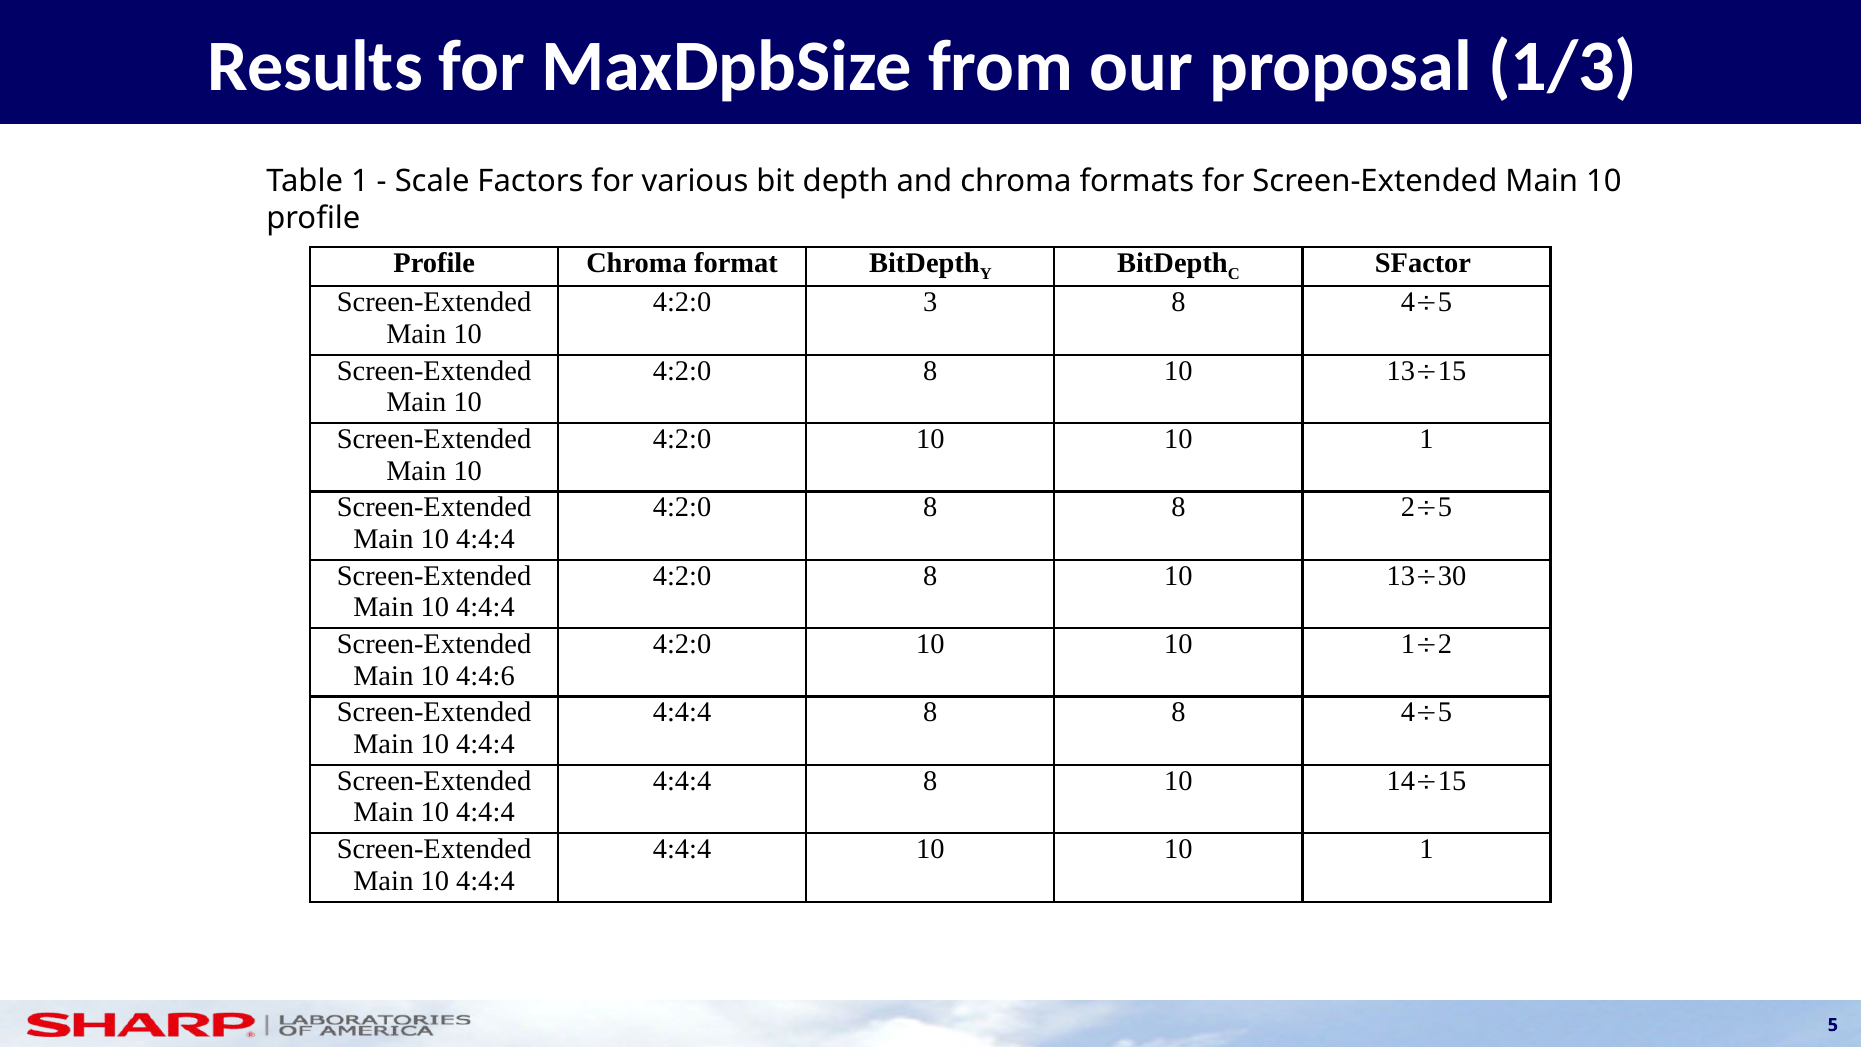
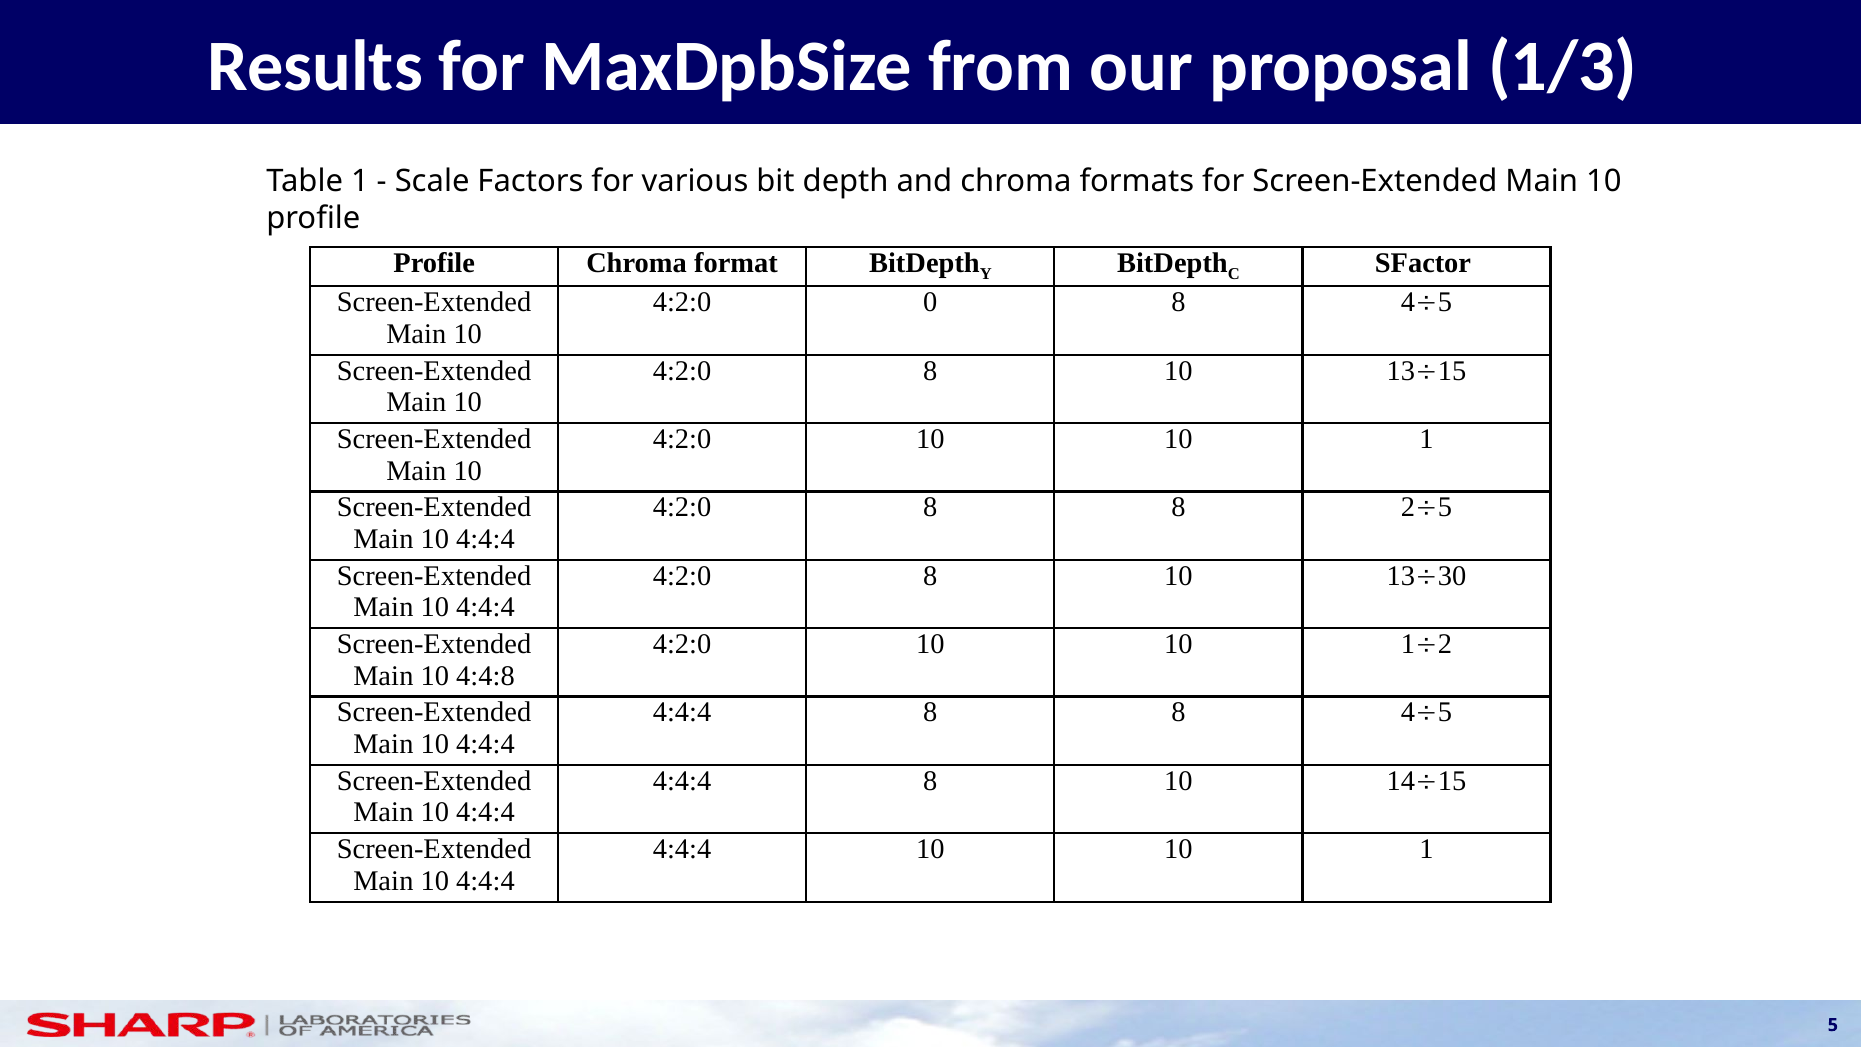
3: 3 -> 0 (930, 302)
4:4:6: 4:4:6 -> 4:4:8 (485, 676)
